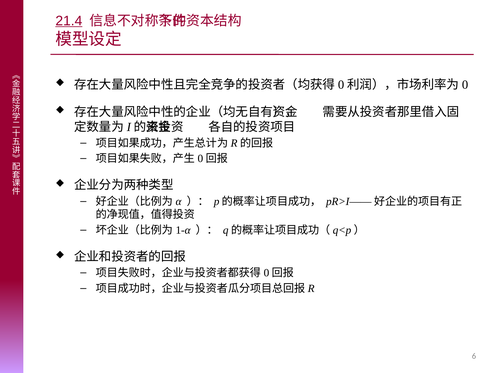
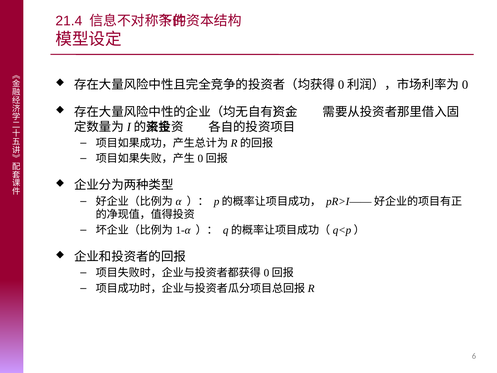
21.4 underline: present -> none (69, 21)
